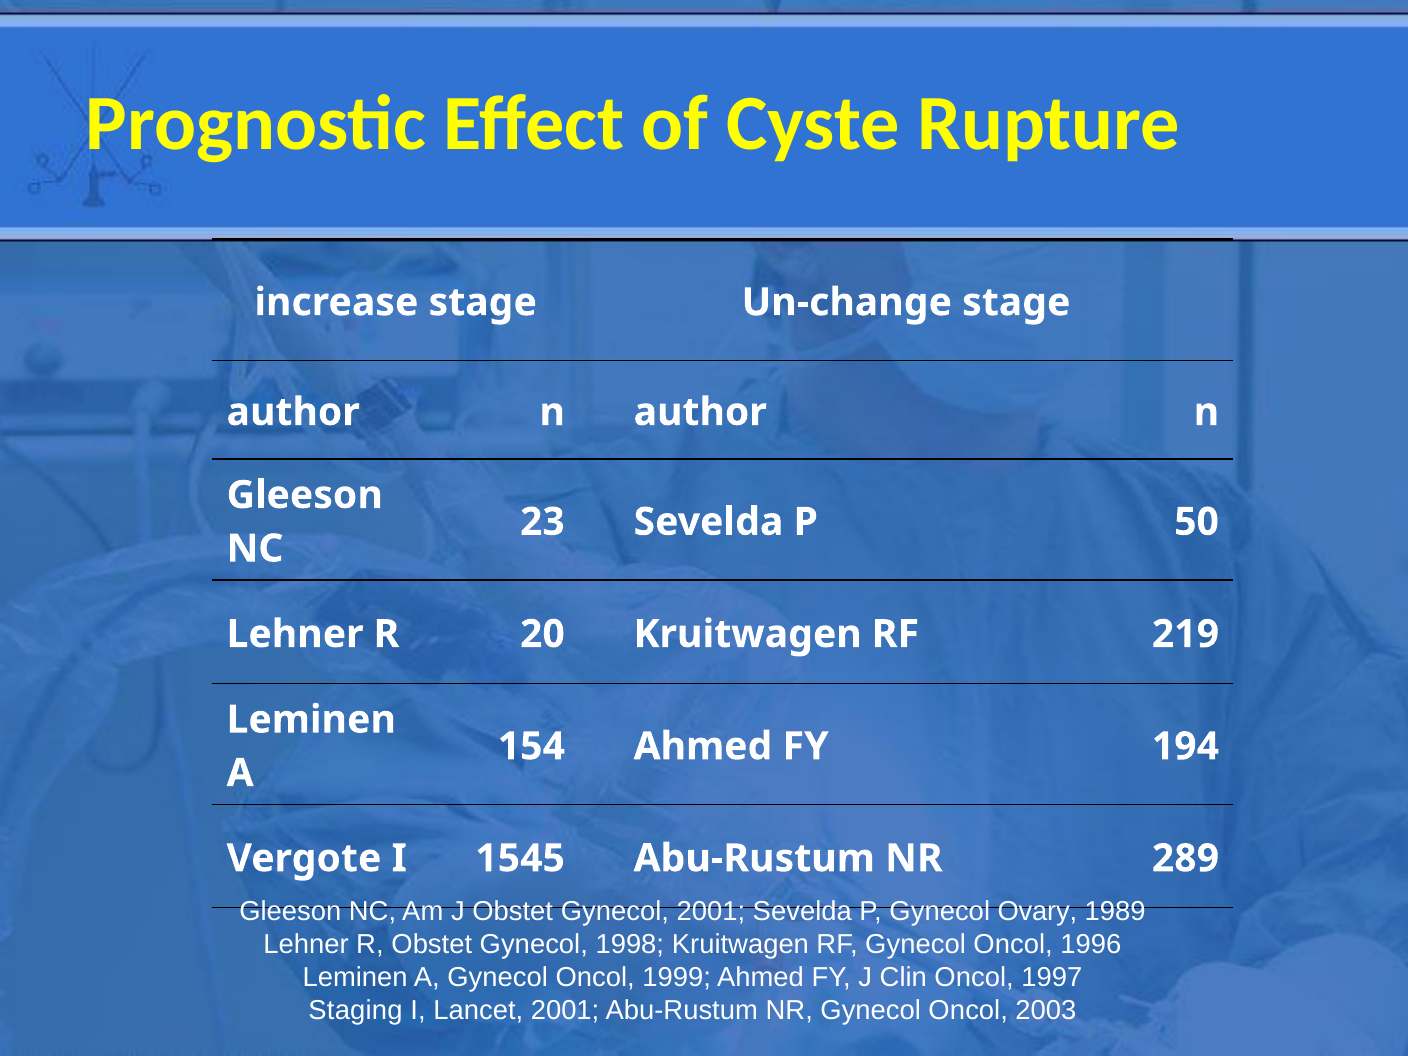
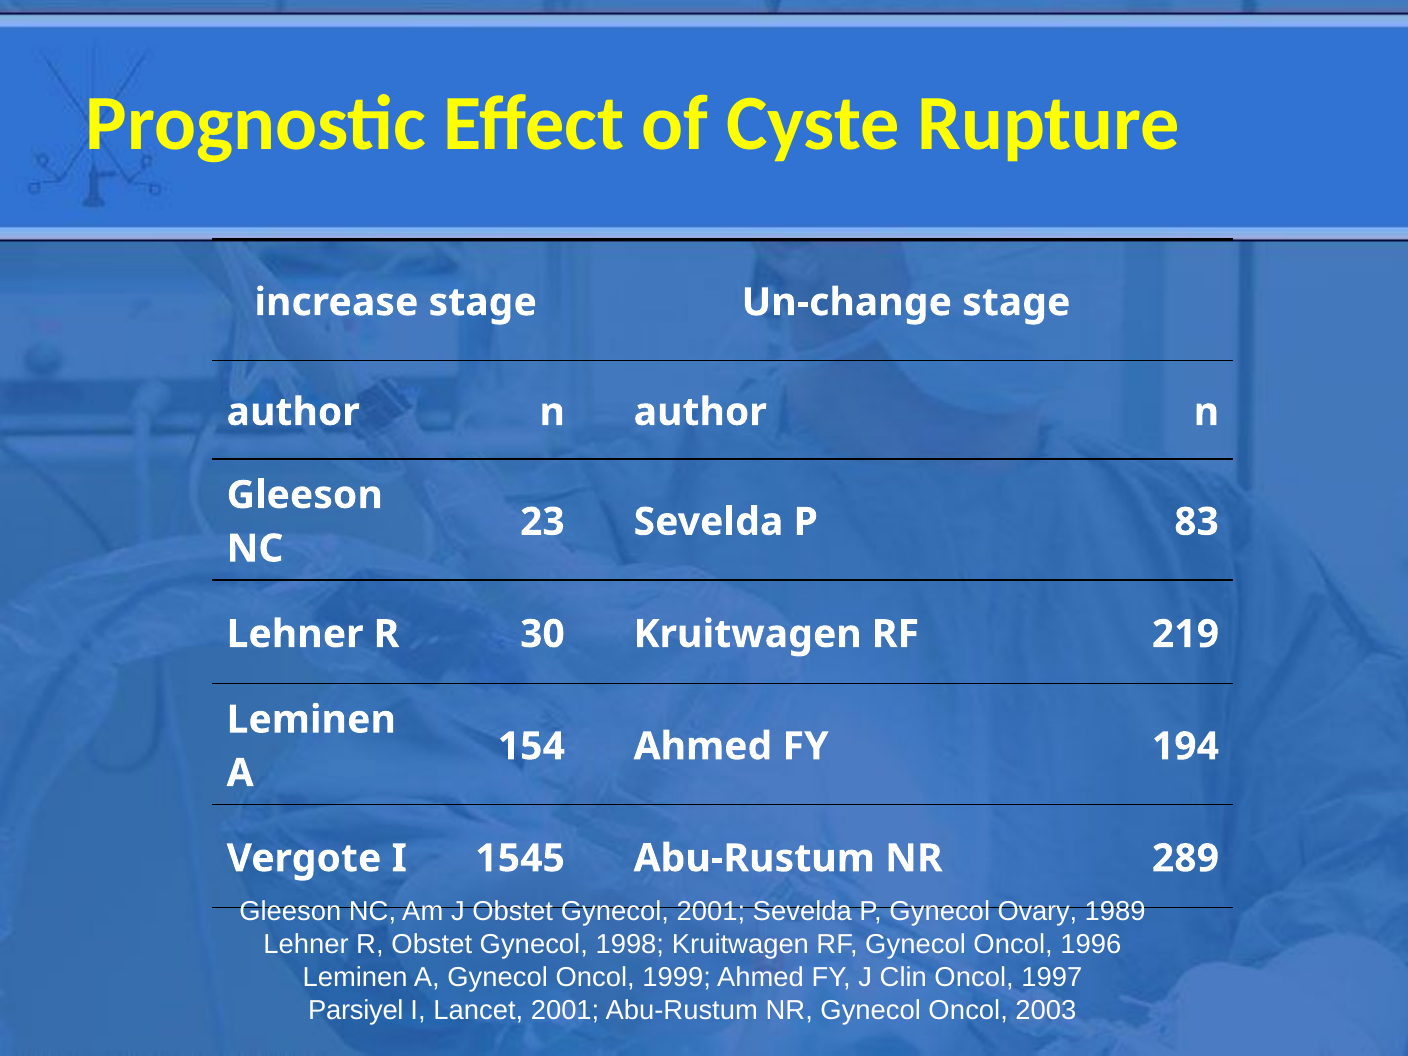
50: 50 -> 83 (1197, 522)
20: 20 -> 30 (542, 634)
Staging: Staging -> Parsiyel (356, 1010)
